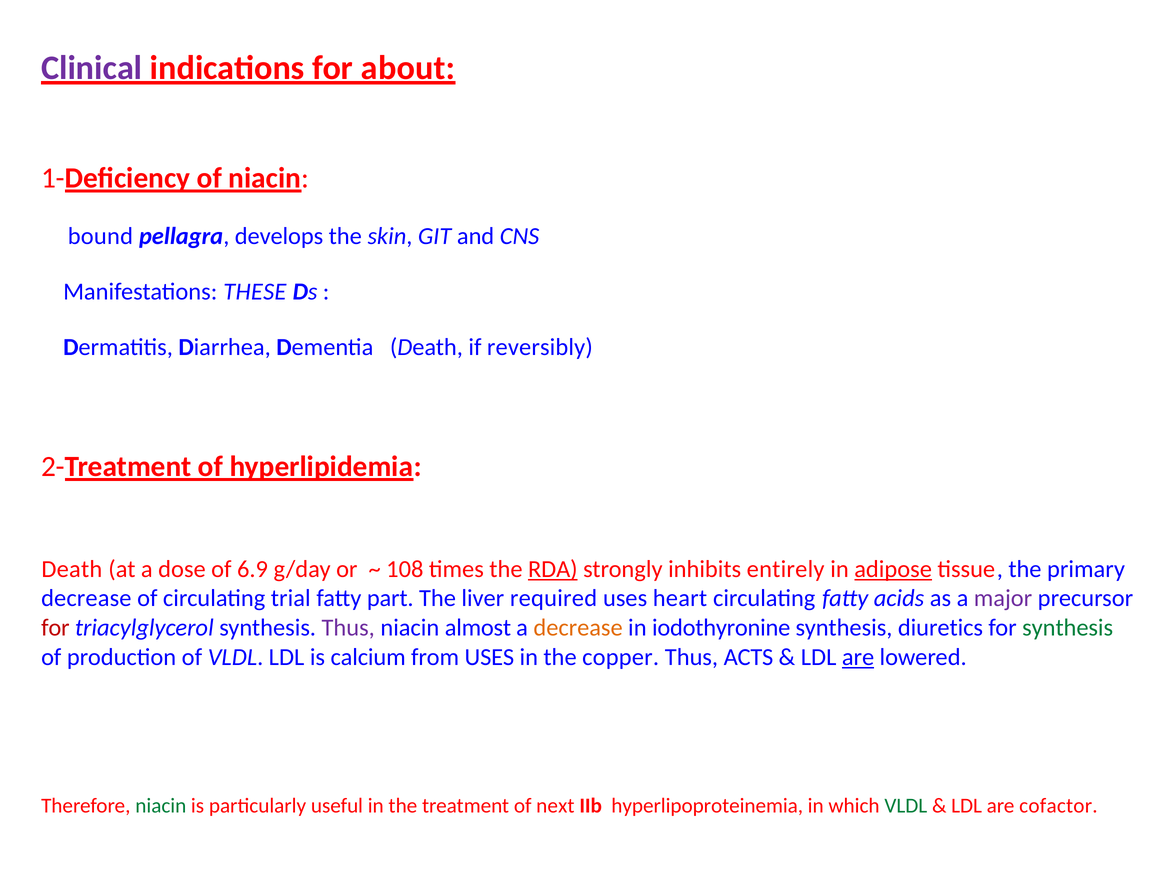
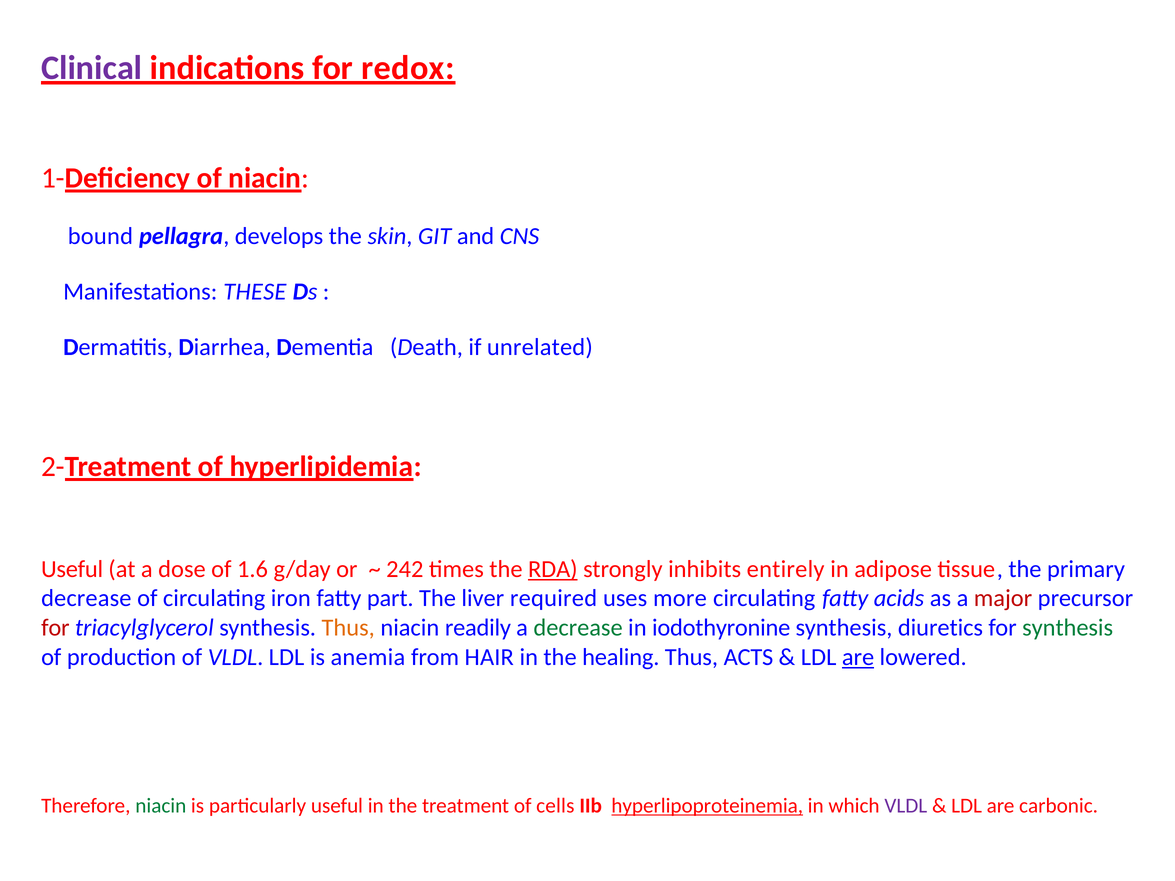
about: about -> redox (408, 68)
reversibly: reversibly -> unrelated (540, 347)
Death: Death -> Useful (72, 569)
6.9: 6.9 -> 1.6 (253, 569)
108: 108 -> 242 (405, 569)
adipose underline: present -> none (893, 569)
trial: trial -> iron (291, 599)
heart: heart -> more (680, 599)
major colour: purple -> red (1003, 599)
Thus colour: purple -> orange (348, 628)
almost: almost -> readily (478, 628)
decrease colour: orange -> green (578, 628)
calcium: calcium -> anemia (368, 657)
from USES: USES -> HAIR (489, 657)
copper: copper -> healing (621, 657)
next: next -> cells (555, 806)
hyperlipoproteinemia underline: none -> present (707, 806)
VLDL colour: green -> purple (906, 806)
cofactor: cofactor -> carbonic (1059, 806)
